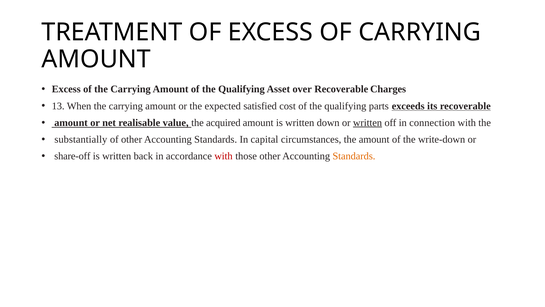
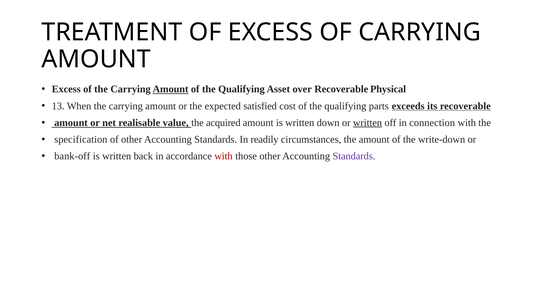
Amount underline: none -> present (171, 89)
Charges: Charges -> Physical (388, 89)
substantially: substantially -> specification (81, 139)
capital: capital -> readily (265, 139)
share-off: share-off -> bank-off (72, 156)
Standards colour: orange -> purple (354, 156)
